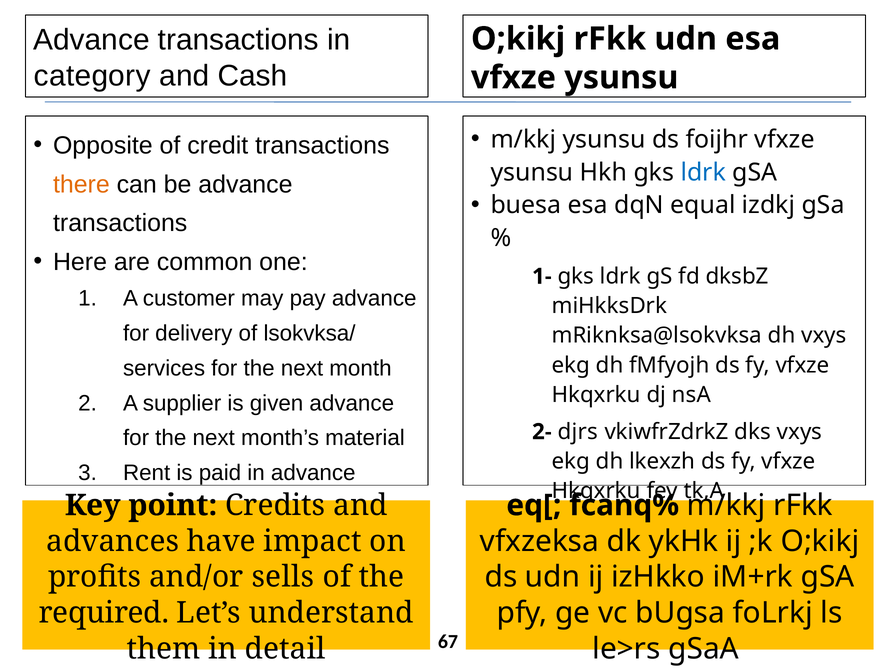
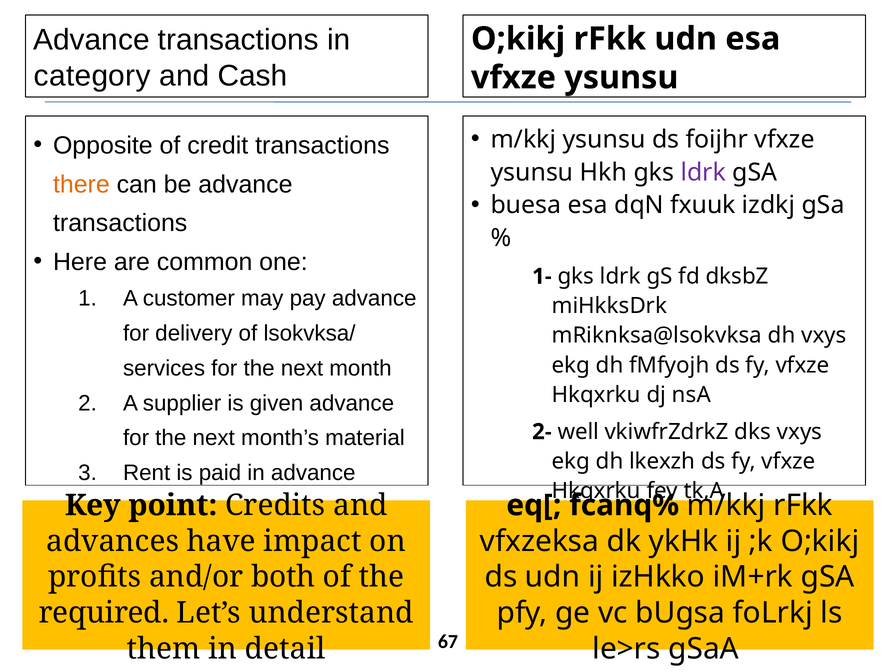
ldrk colour: blue -> purple (703, 172)
equal: equal -> fxuuk (703, 205)
djrs: djrs -> well (578, 432)
sells: sells -> both (283, 577)
